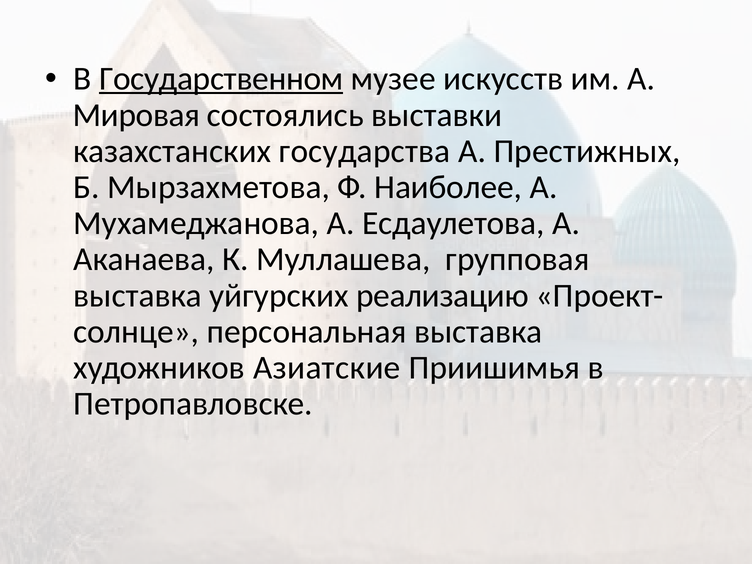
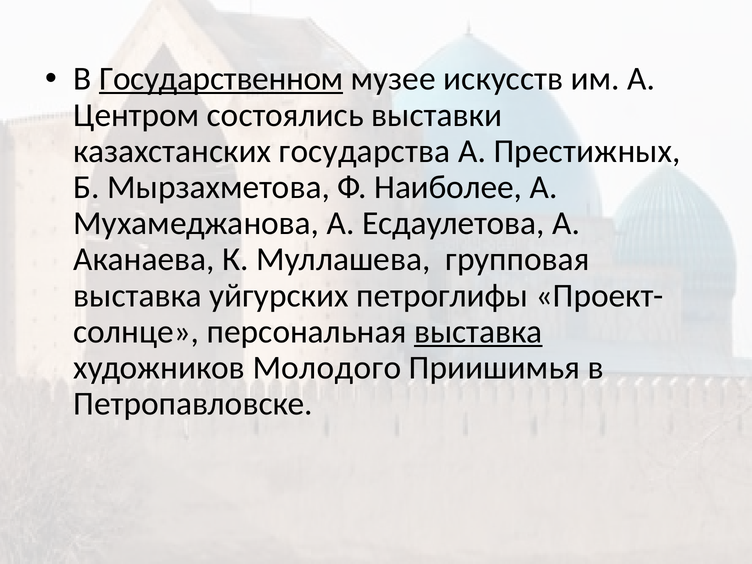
Мировая: Мировая -> Центром (136, 115)
реализацию: реализацию -> петроглифы (442, 296)
выставка underline: none -> present (478, 332)
Азиатские: Азиатские -> Молодого (327, 368)
